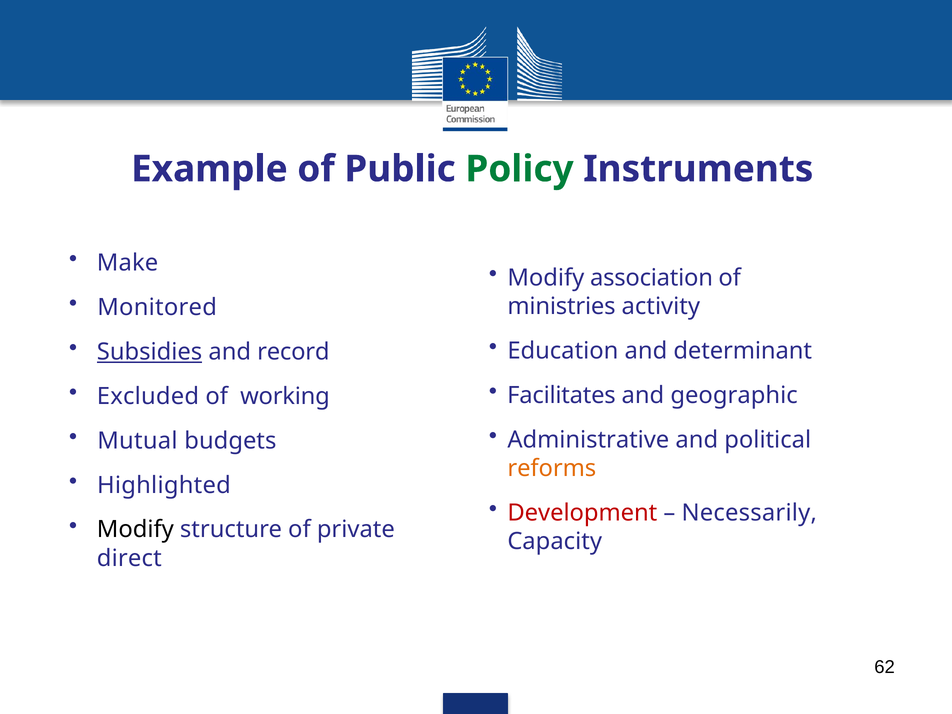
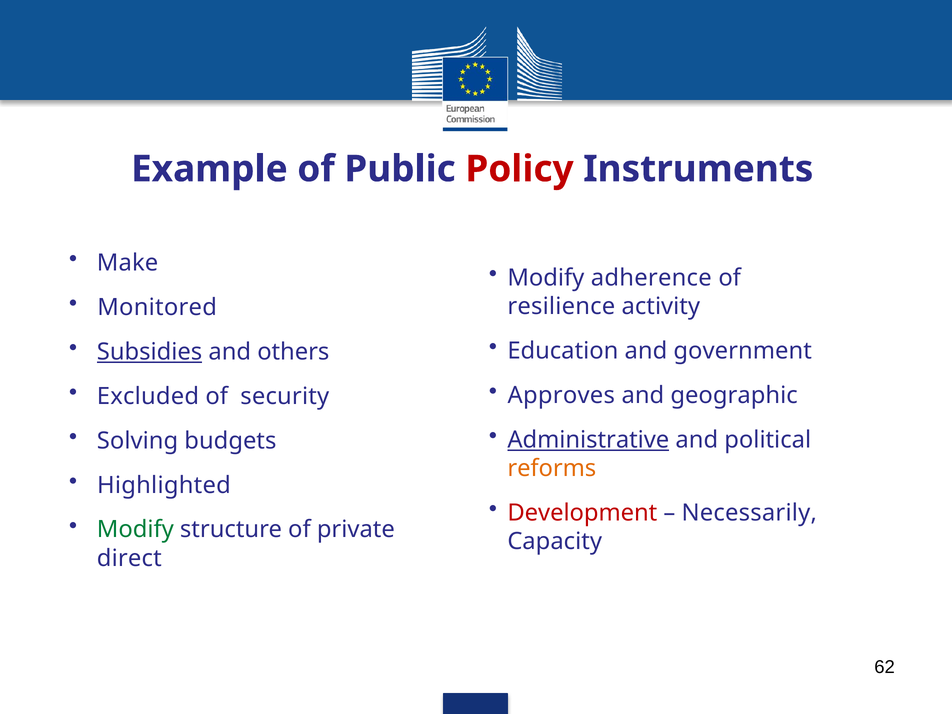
Policy colour: green -> red (519, 169)
association: association -> adherence (651, 278)
ministries: ministries -> resilience (561, 307)
determinant: determinant -> government (743, 351)
record: record -> others (293, 352)
Facilitates: Facilitates -> Approves (561, 395)
working: working -> security (285, 396)
Administrative underline: none -> present (588, 440)
Mutual: Mutual -> Solving (138, 441)
Modify colour: black -> green (135, 530)
